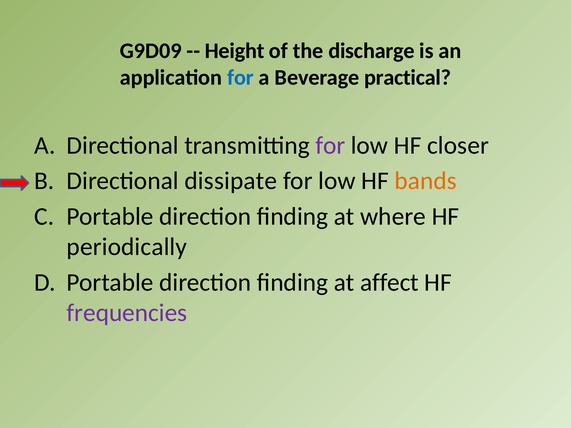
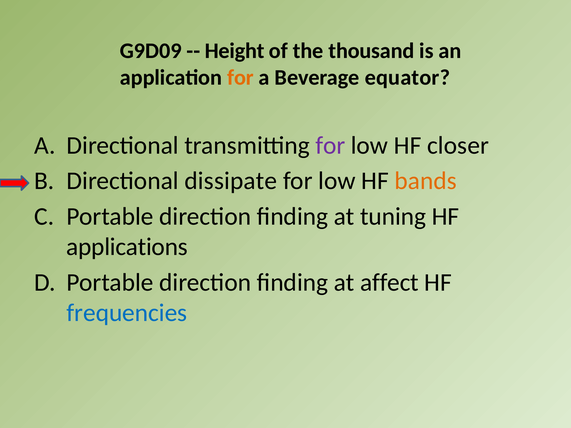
discharge: discharge -> thousand (371, 51)
for colour: blue -> orange (240, 78)
practical: practical -> equator (407, 78)
where: where -> tuning (393, 216)
periodically: periodically -> applications (127, 247)
frequencies colour: purple -> blue (127, 313)
